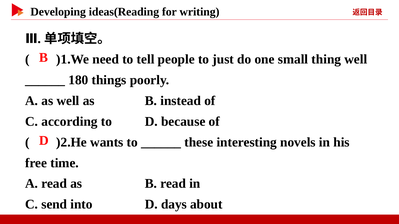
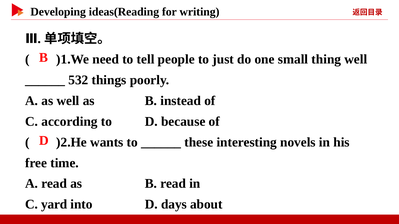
180: 180 -> 532 (78, 80)
send: send -> yard (54, 205)
